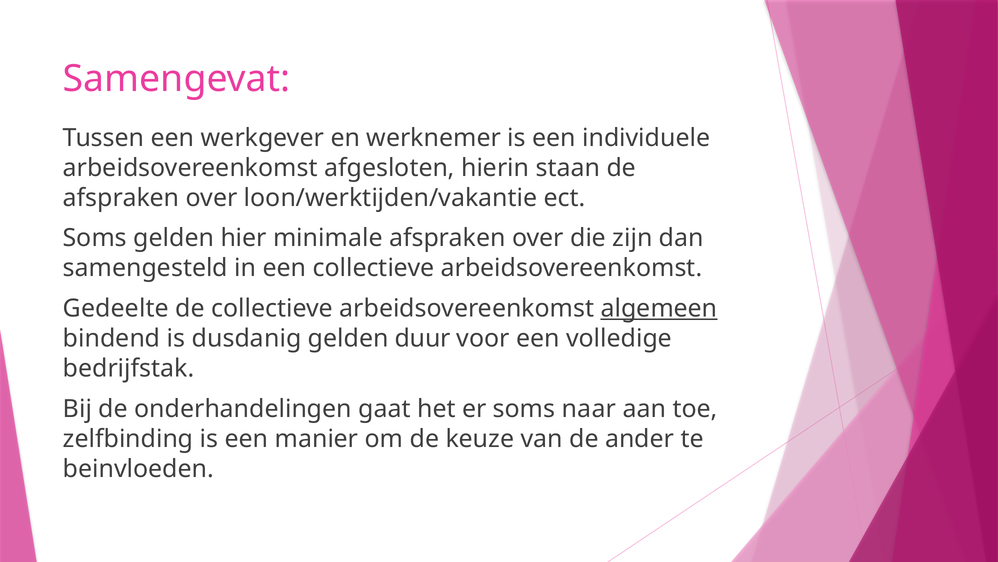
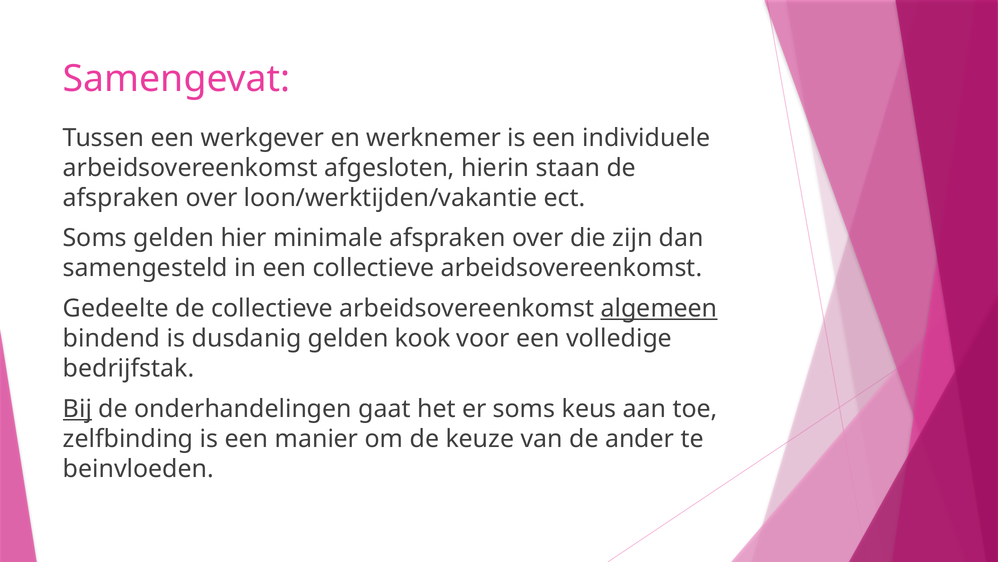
duur: duur -> kook (423, 338)
Bij underline: none -> present (77, 408)
naar: naar -> keus (589, 408)
